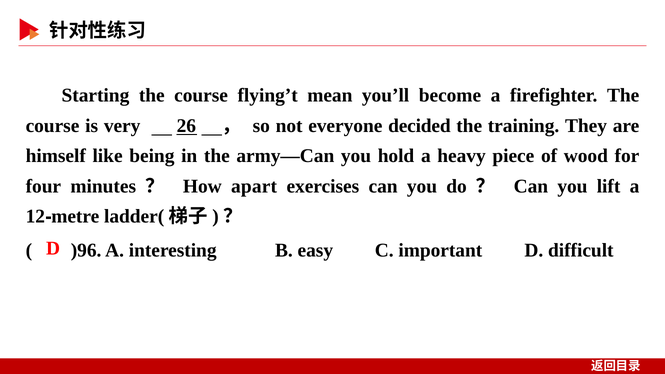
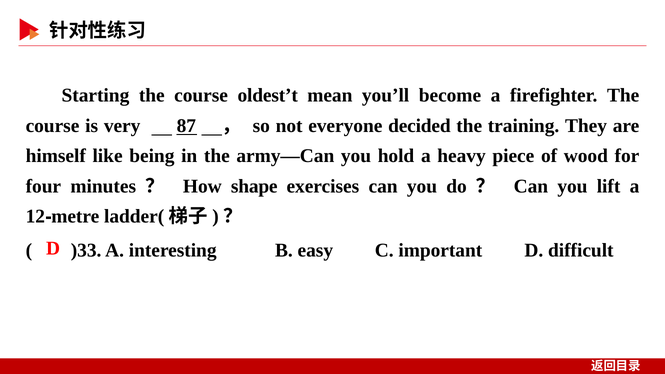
flying’t: flying’t -> oldest’t (268, 96)
26: 26 -> 87 (186, 126)
apart: apart -> shape (254, 186)
)96: )96 -> )33 (86, 250)
